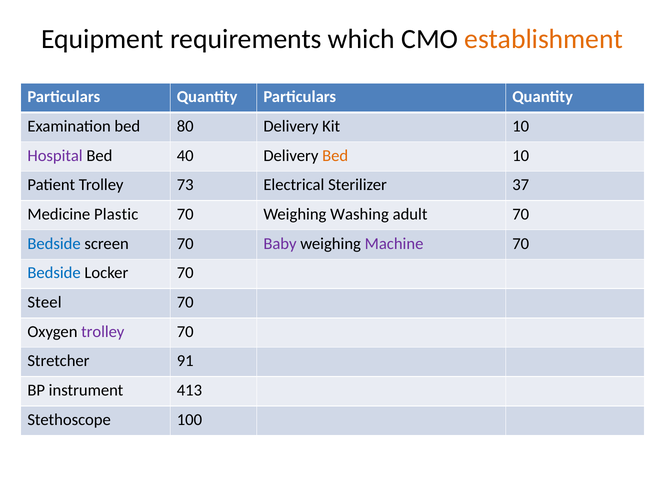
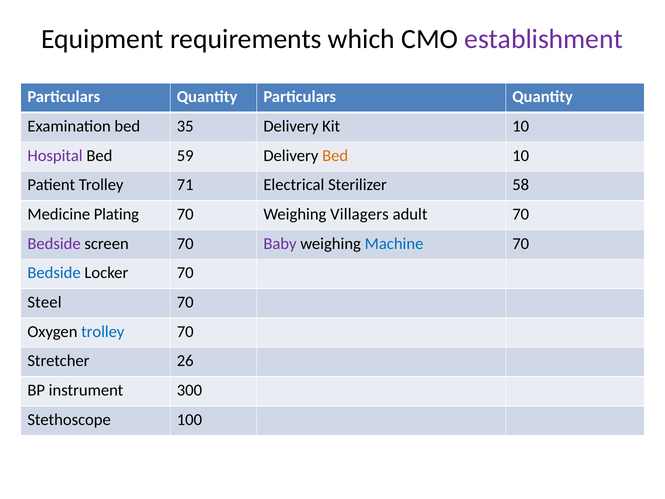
establishment colour: orange -> purple (544, 39)
80: 80 -> 35 (185, 126)
40: 40 -> 59 (185, 155)
73: 73 -> 71 (185, 185)
37: 37 -> 58 (521, 185)
Plastic: Plastic -> Plating (116, 214)
Washing: Washing -> Villagers (359, 214)
Bedside colour: blue -> purple (54, 243)
Machine colour: purple -> blue (394, 243)
trolley colour: purple -> blue (103, 331)
91: 91 -> 26 (185, 361)
413: 413 -> 300 (189, 390)
